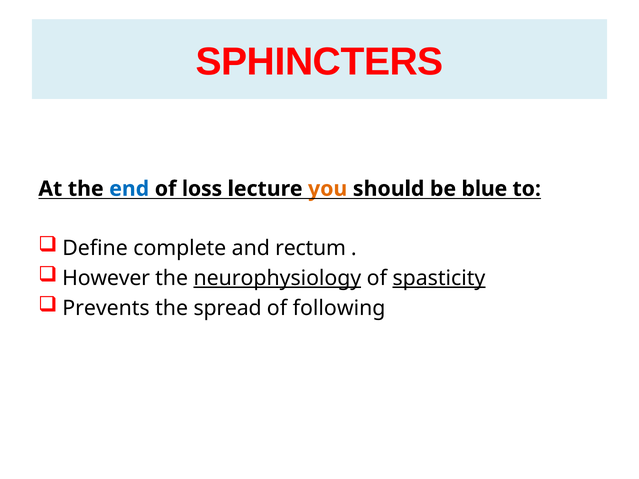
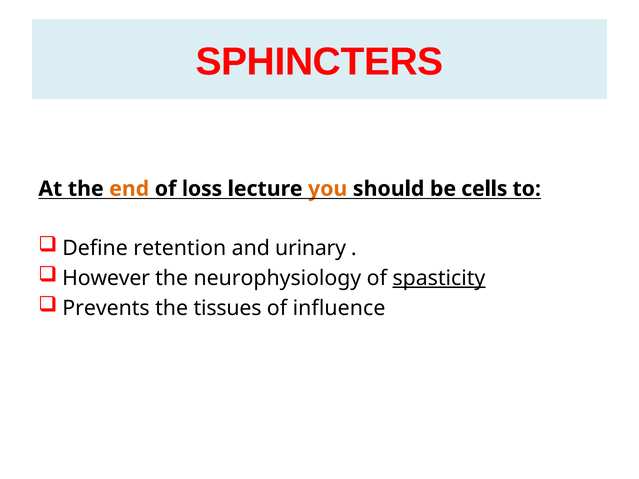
end colour: blue -> orange (129, 189)
blue: blue -> cells (484, 189)
complete: complete -> retention (180, 249)
rectum: rectum -> urinary (311, 249)
neurophysiology underline: present -> none (277, 278)
spread: spread -> tissues (228, 308)
following: following -> influence (339, 308)
